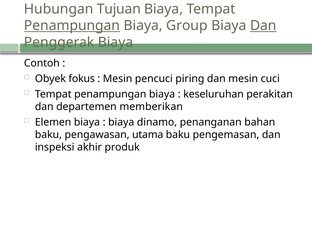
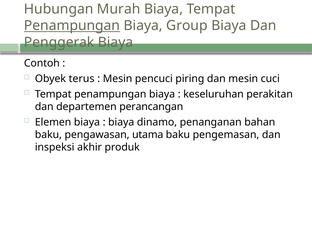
Tujuan: Tujuan -> Murah (119, 9)
Dan underline: present -> none (263, 26)
fokus: fokus -> terus (82, 79)
memberikan: memberikan -> perancangan (151, 107)
